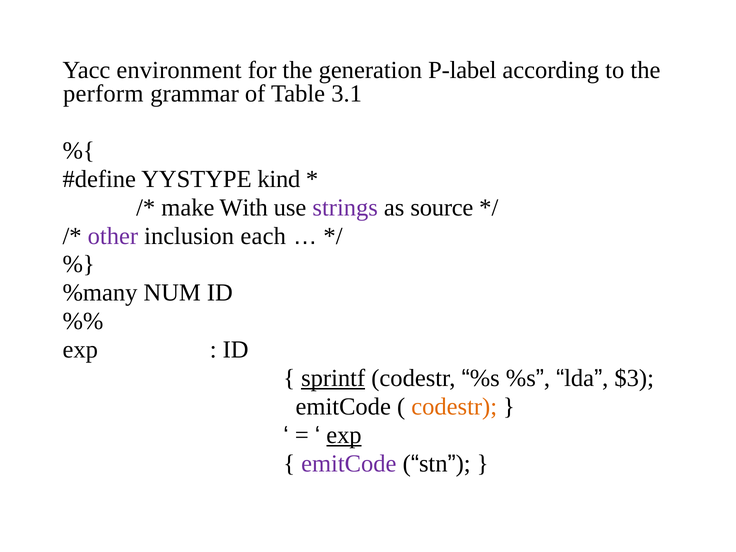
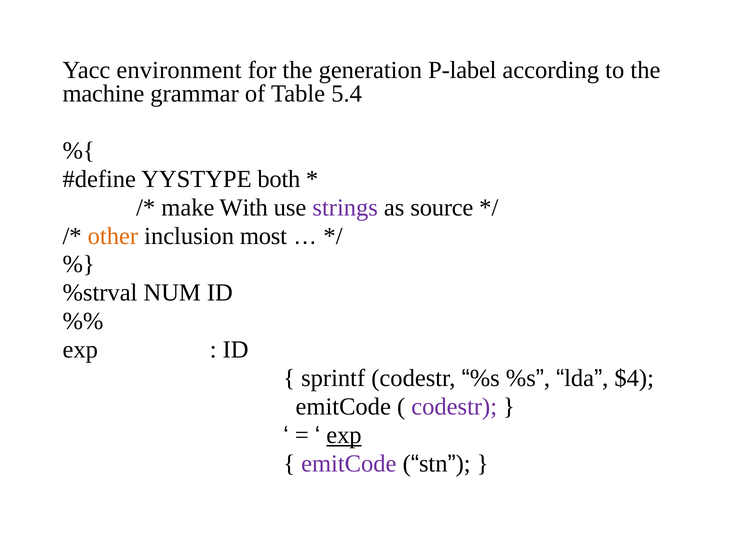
perform: perform -> machine (103, 94)
3.1: 3.1 -> 5.4 (347, 94)
kind: kind -> both (279, 179)
other colour: purple -> orange (113, 236)
each: each -> most (263, 236)
%many: %many -> %strval (100, 293)
sprintf underline: present -> none (333, 378)
$3: $3 -> $4 (634, 378)
codestr colour: orange -> purple (454, 407)
